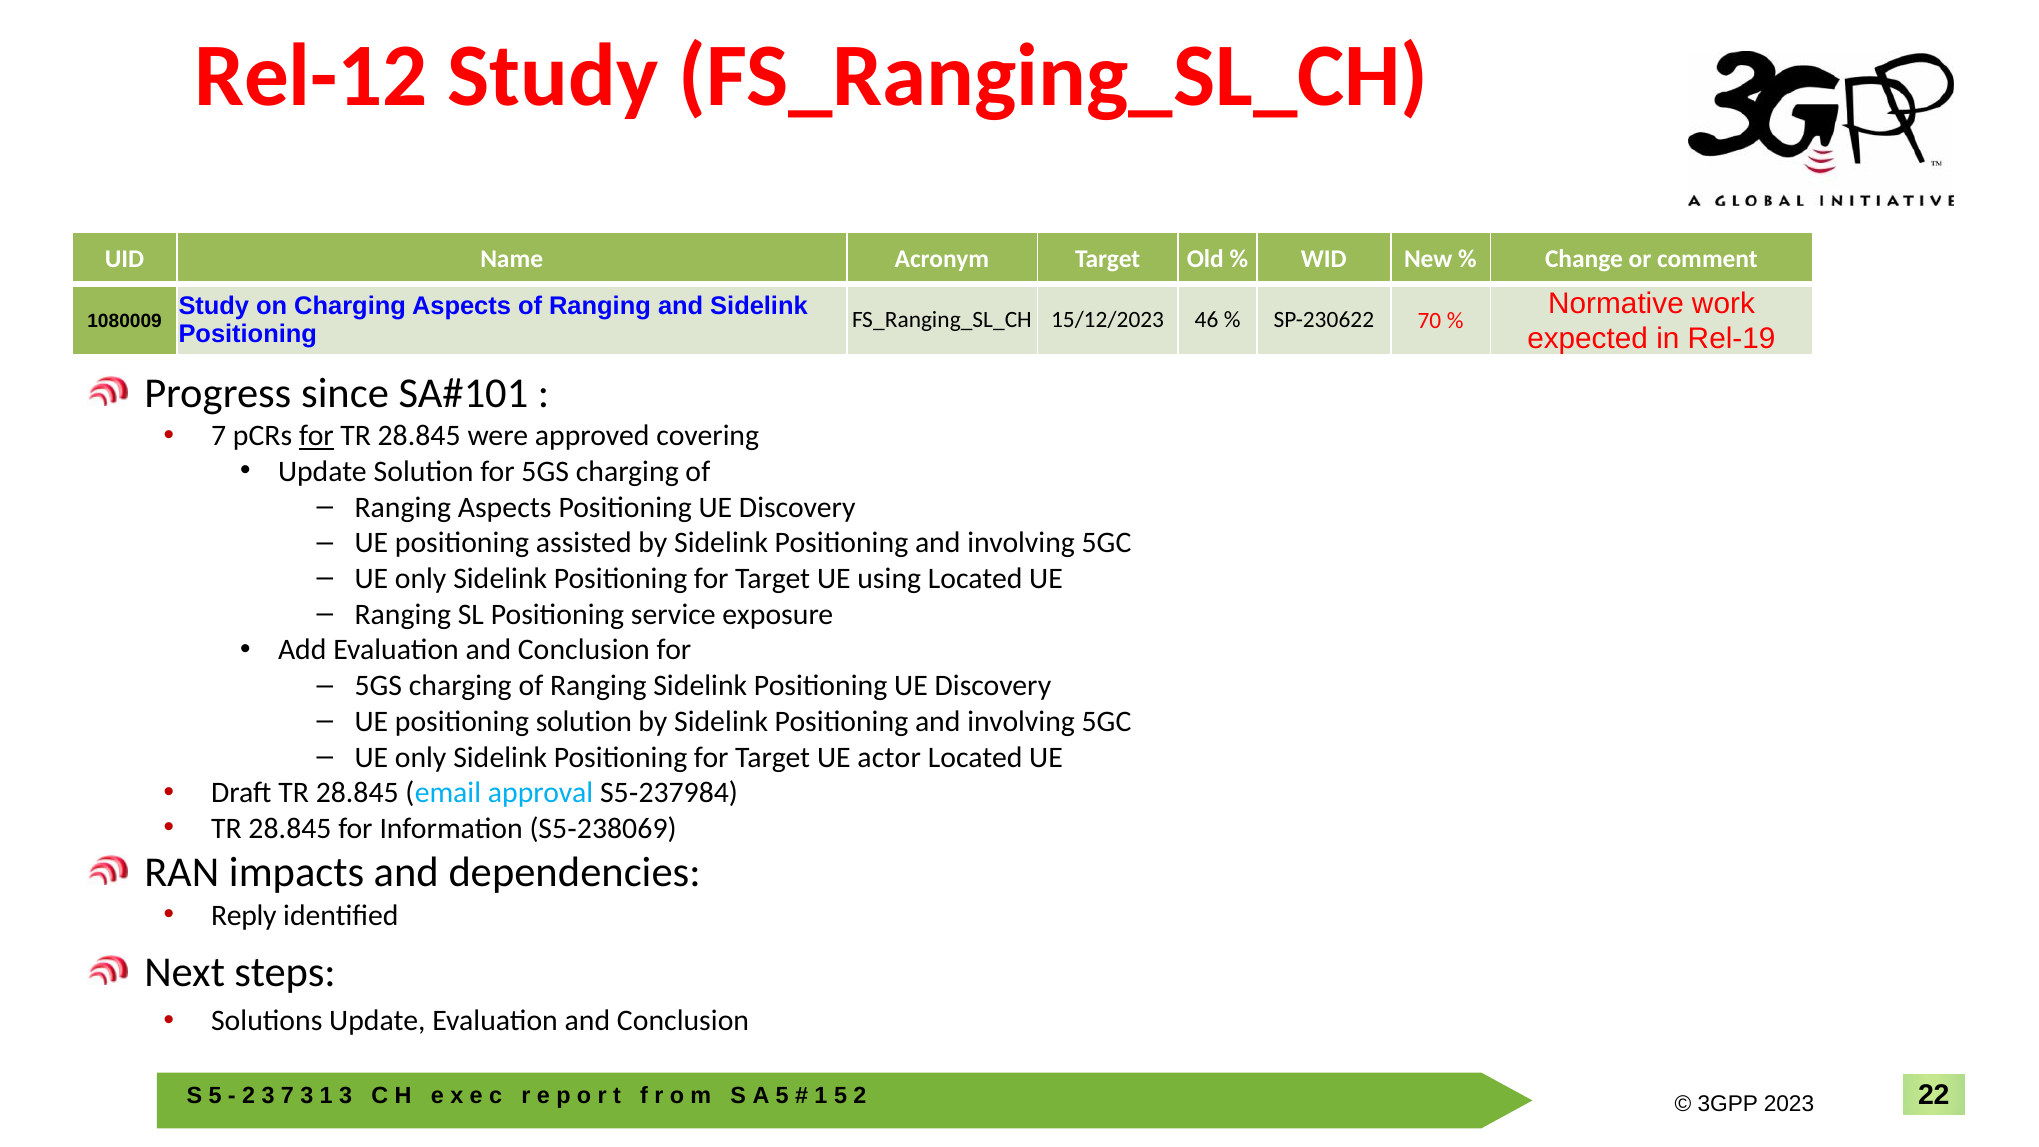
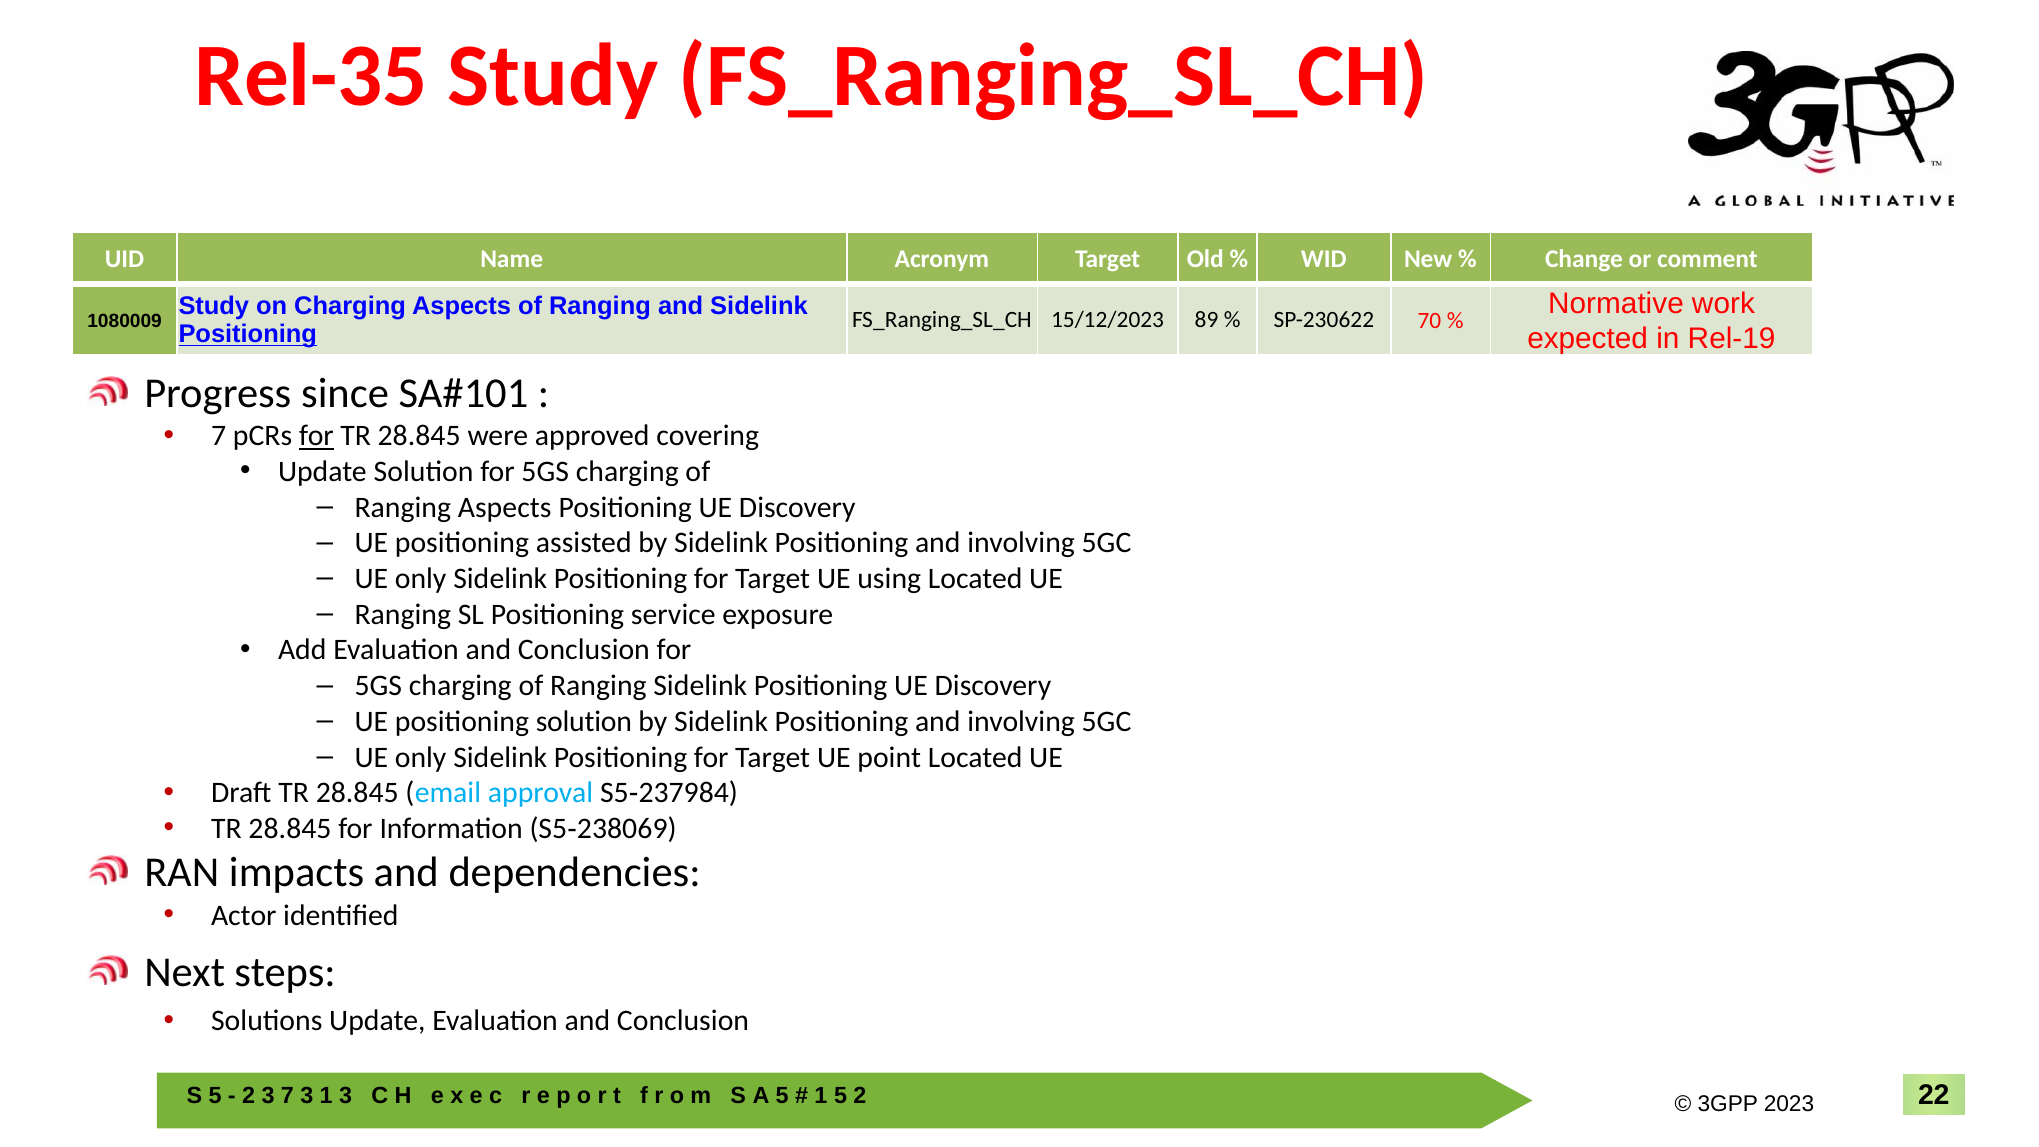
Rel-12: Rel-12 -> Rel-35 (311, 76)
46: 46 -> 89 (1207, 320)
Positioning underline: none -> present (248, 334)
actor: actor -> point (889, 757)
Reply: Reply -> Actor (244, 915)
